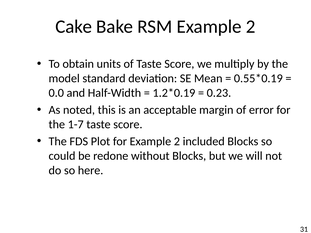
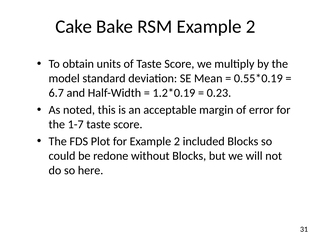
0.0: 0.0 -> 6.7 (56, 93)
